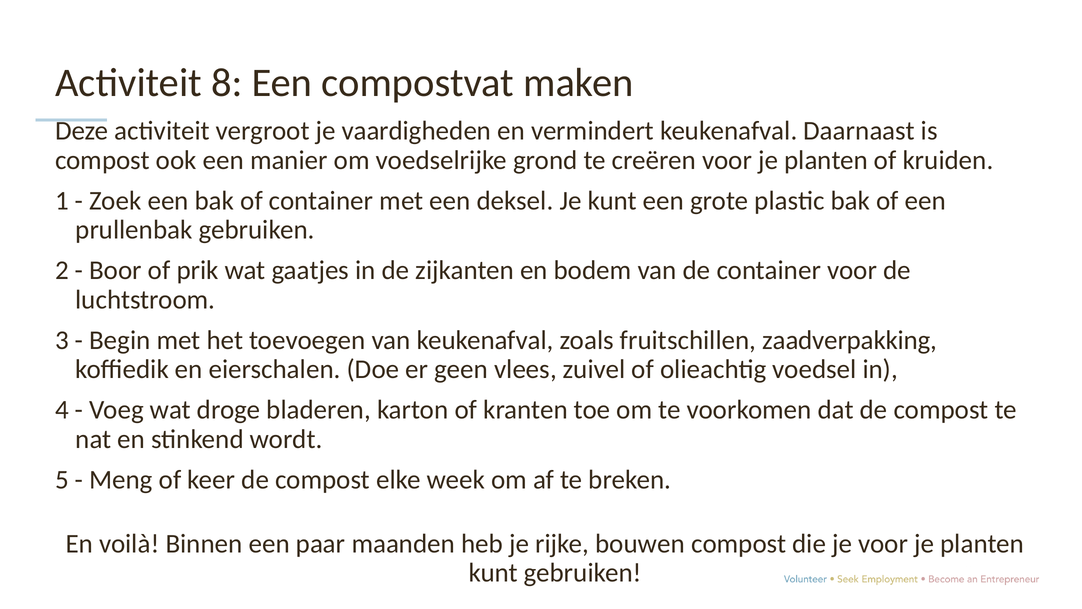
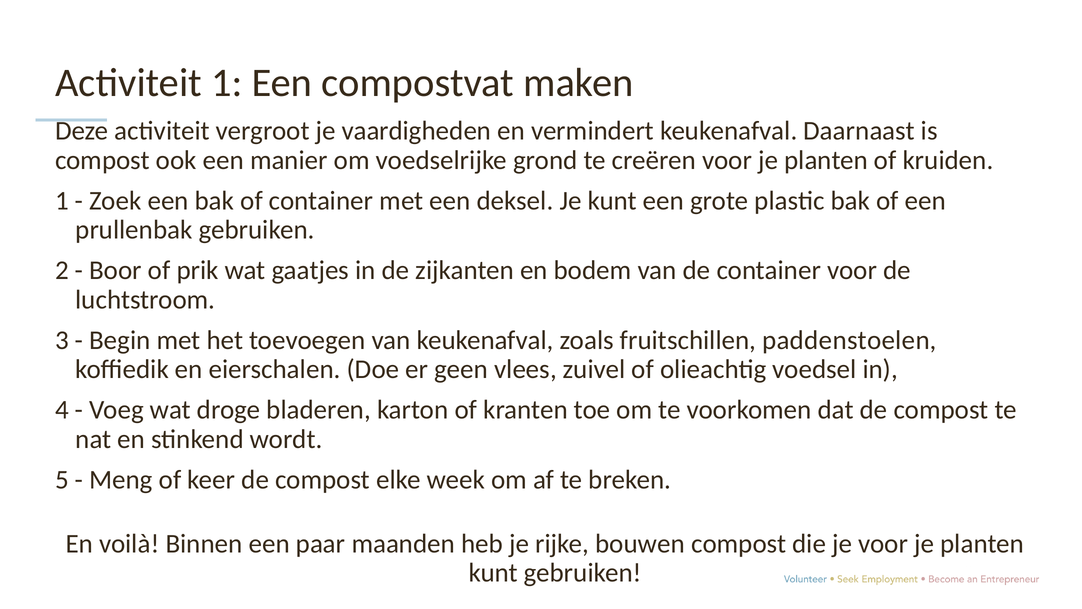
Activiteit 8: 8 -> 1 (227, 83)
zaadverpakking: zaadverpakking -> paddenstoelen (849, 340)
